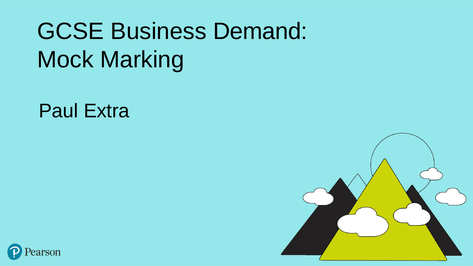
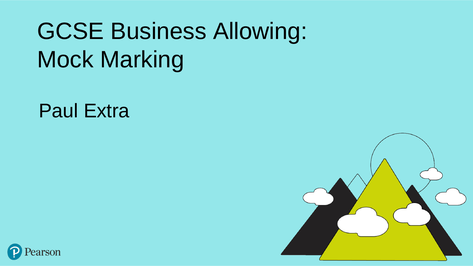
Demand: Demand -> Allowing (260, 31)
